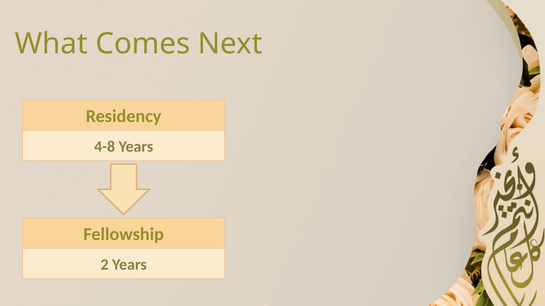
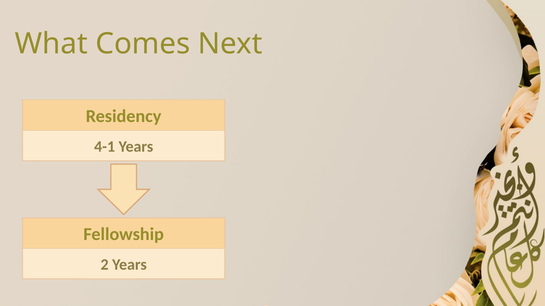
4-8: 4-8 -> 4-1 (105, 147)
